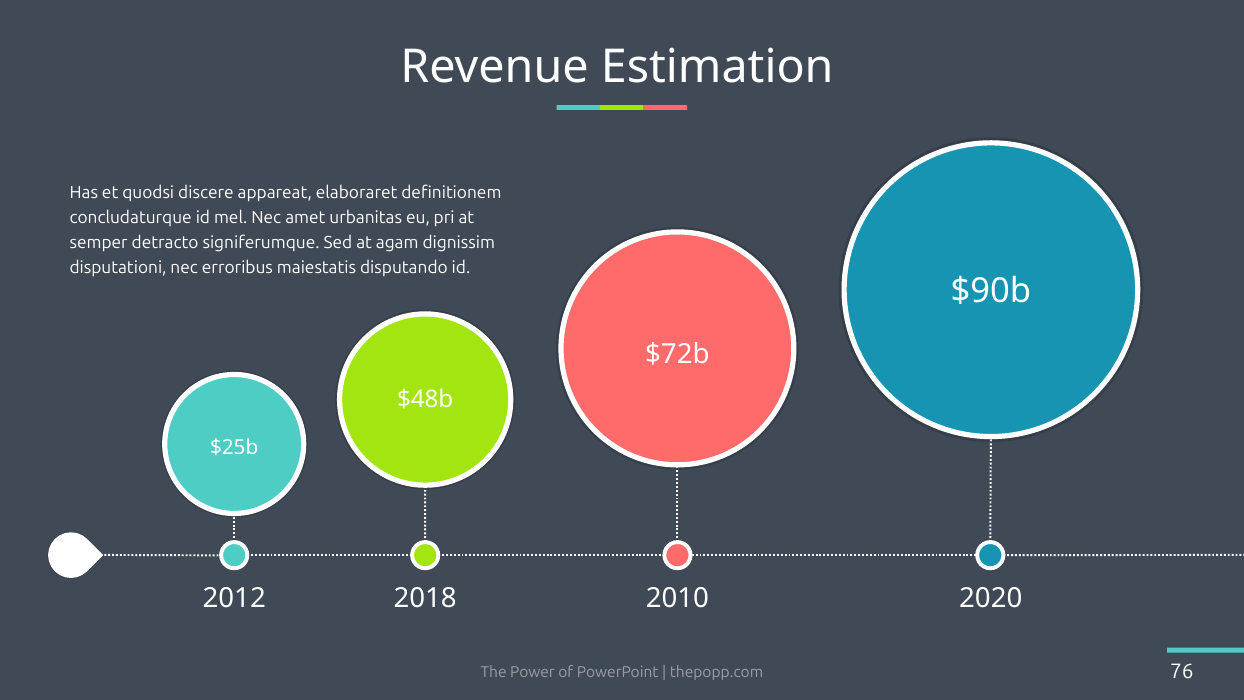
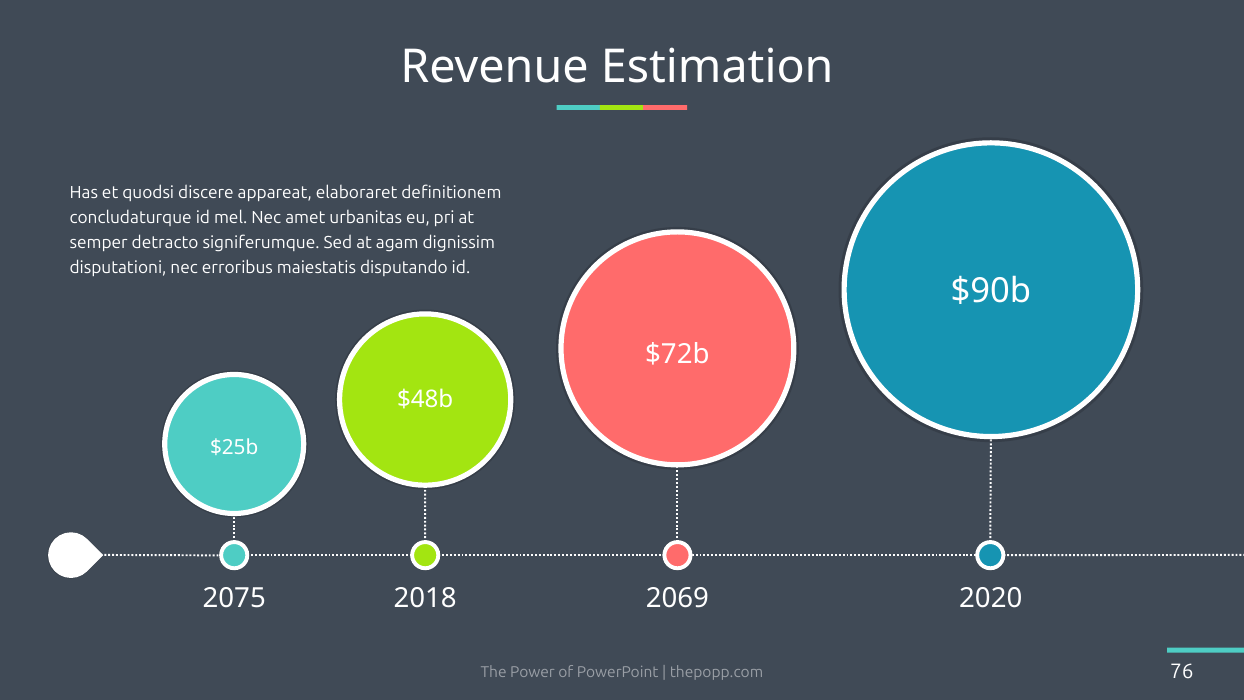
2012: 2012 -> 2075 (234, 598)
2010: 2010 -> 2069 (677, 598)
